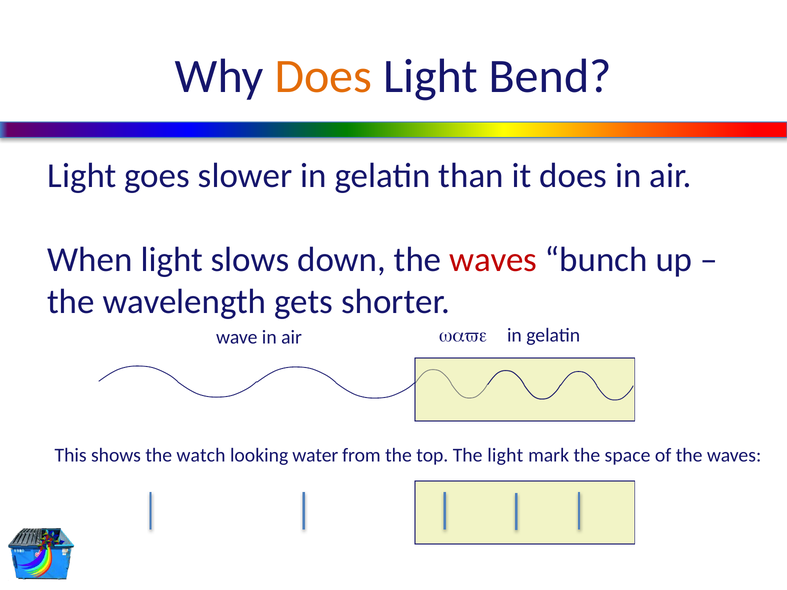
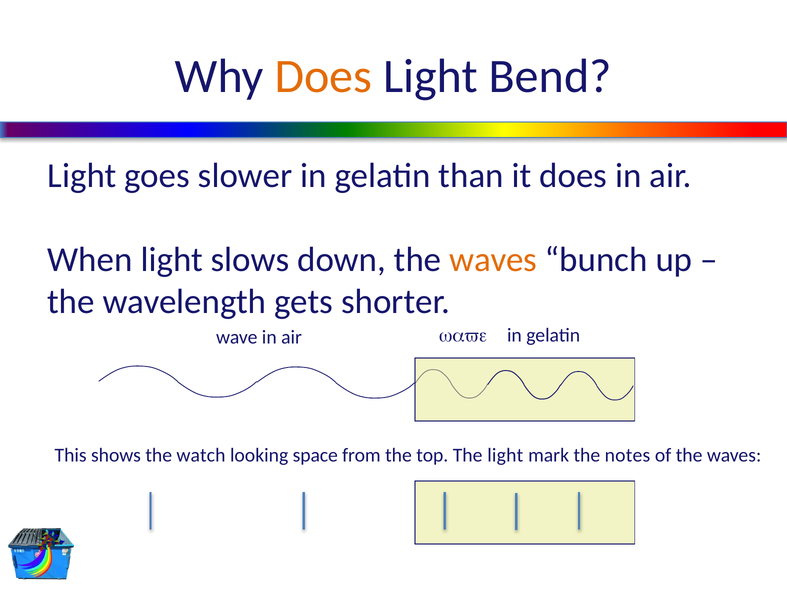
waves colour: red -> orange (493, 260)
water: water -> space (315, 456)
space: space -> notes (627, 456)
